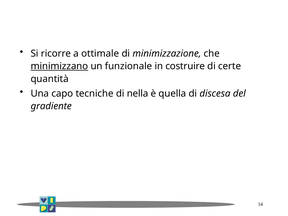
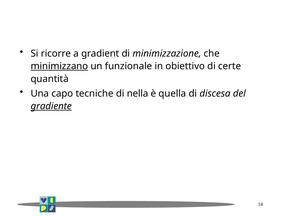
ottimale: ottimale -> gradient (100, 54)
costruire: costruire -> obiettivo (185, 66)
gradiente underline: none -> present (51, 106)
